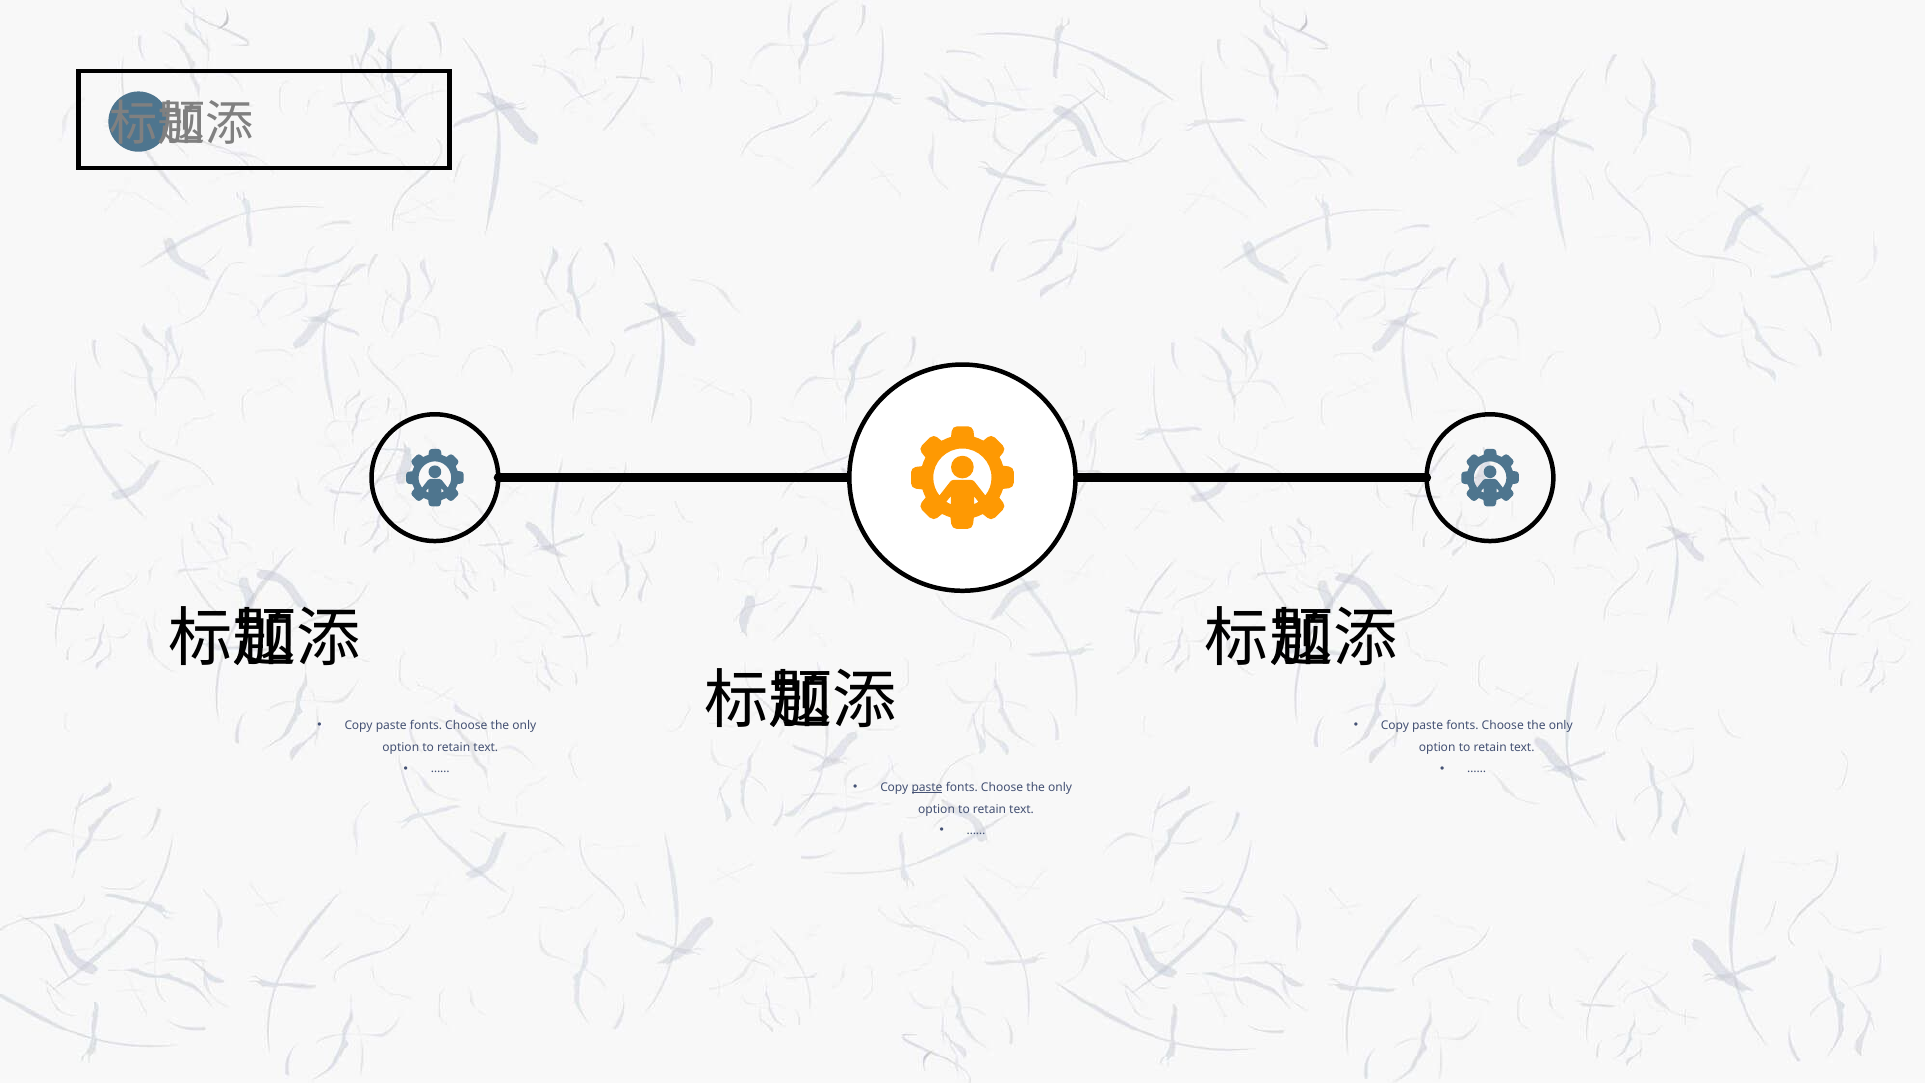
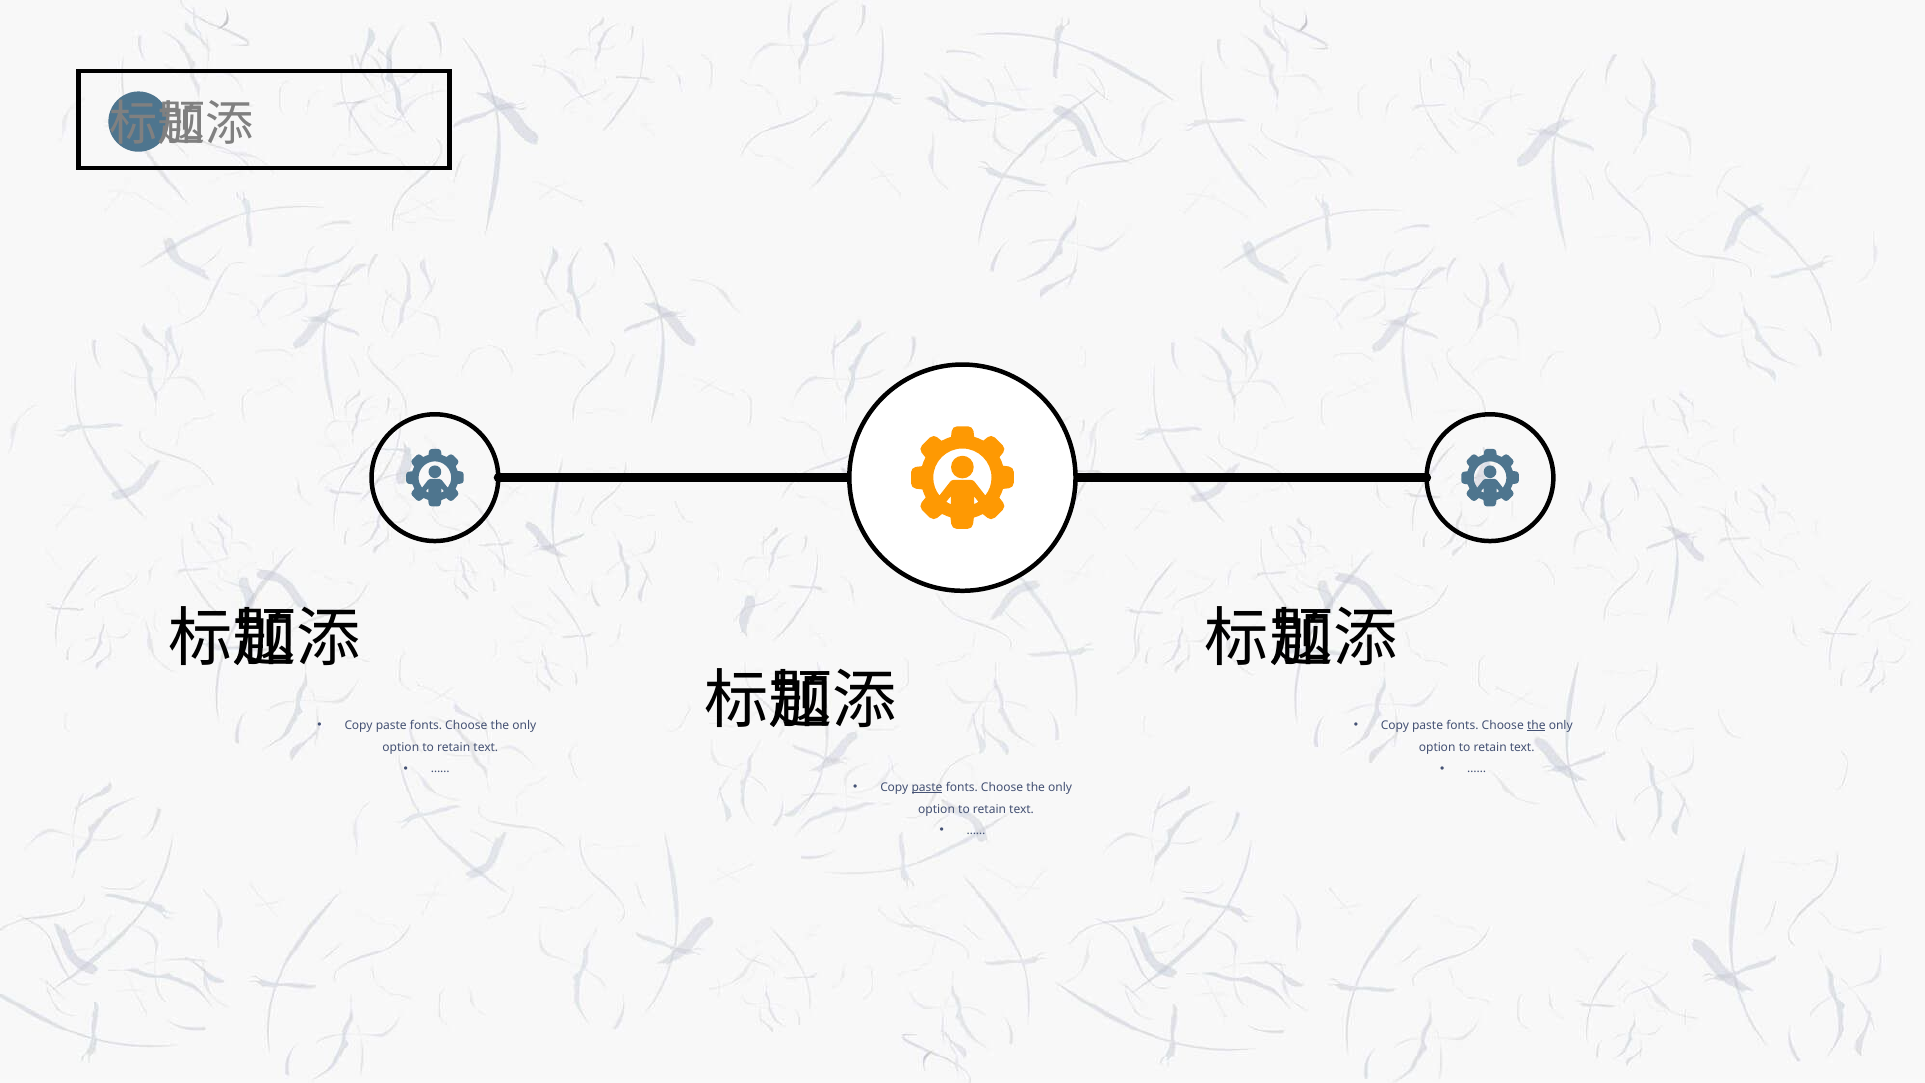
the underline: none -> present (1536, 725)
